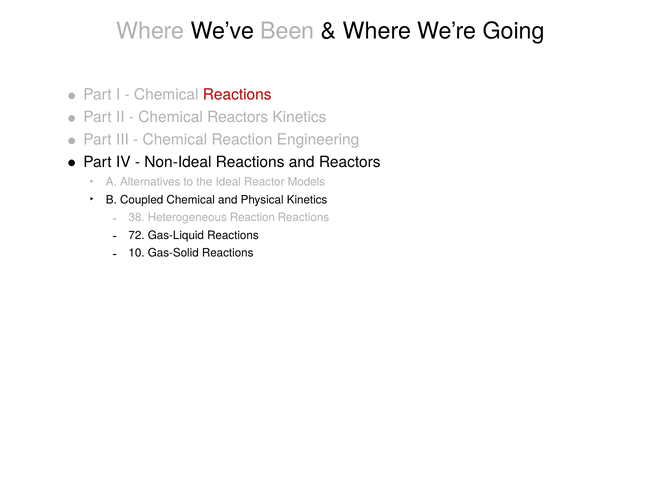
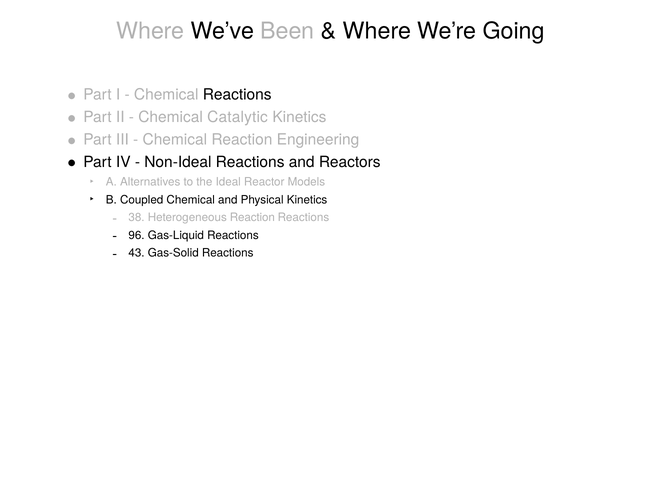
Reactions colour: red -> black (237, 95)
Chemical Reactors: Reactors -> Catalytic (238, 117)
72: 72 -> 96 (137, 236)
10: 10 -> 43 (137, 254)
